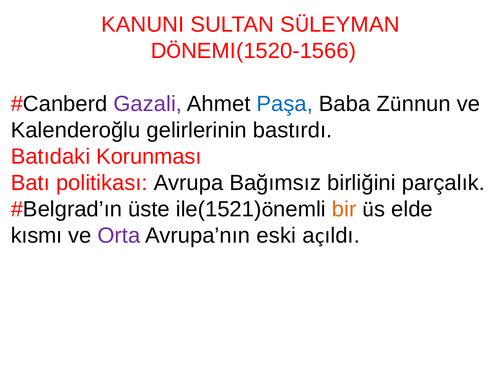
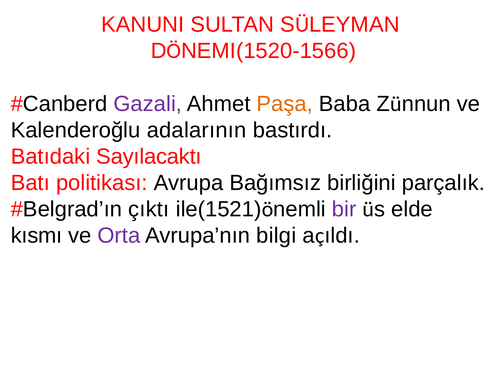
Paşa colour: blue -> orange (285, 104)
gelirlerinin: gelirlerinin -> adalarının (197, 130)
Korunması: Korunması -> Sayılacaktı (149, 157)
üste: üste -> çıktı (149, 209)
bir colour: orange -> purple (344, 209)
eski: eski -> bilgi (276, 236)
